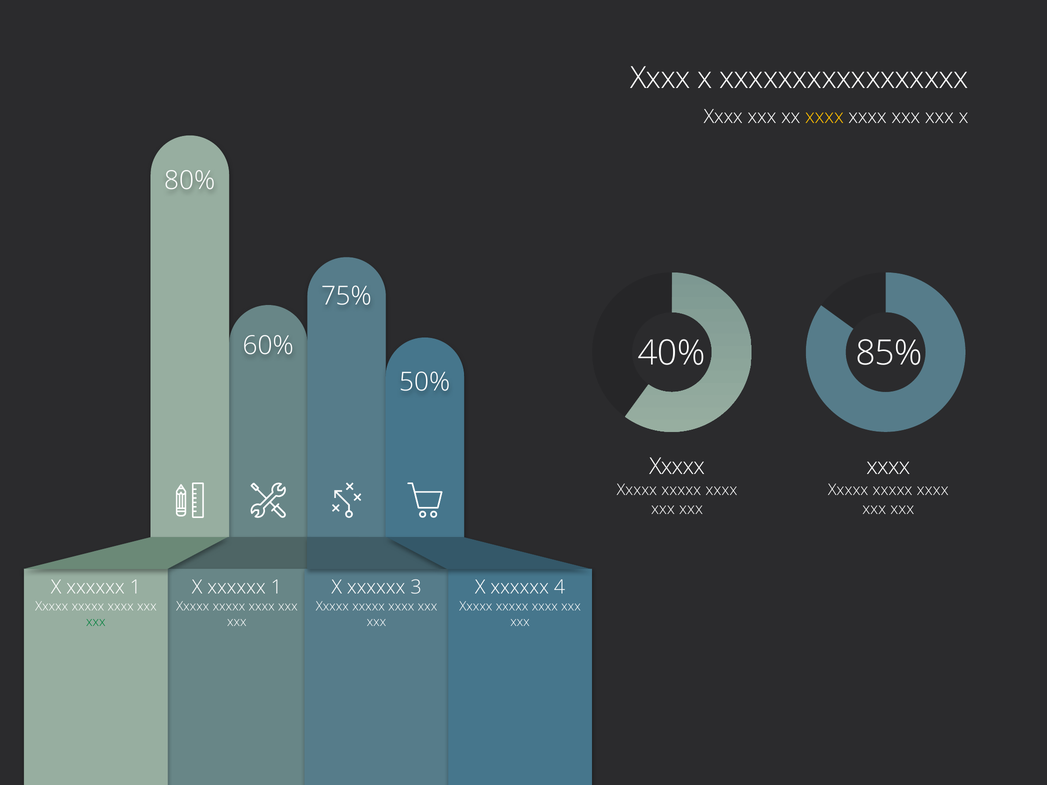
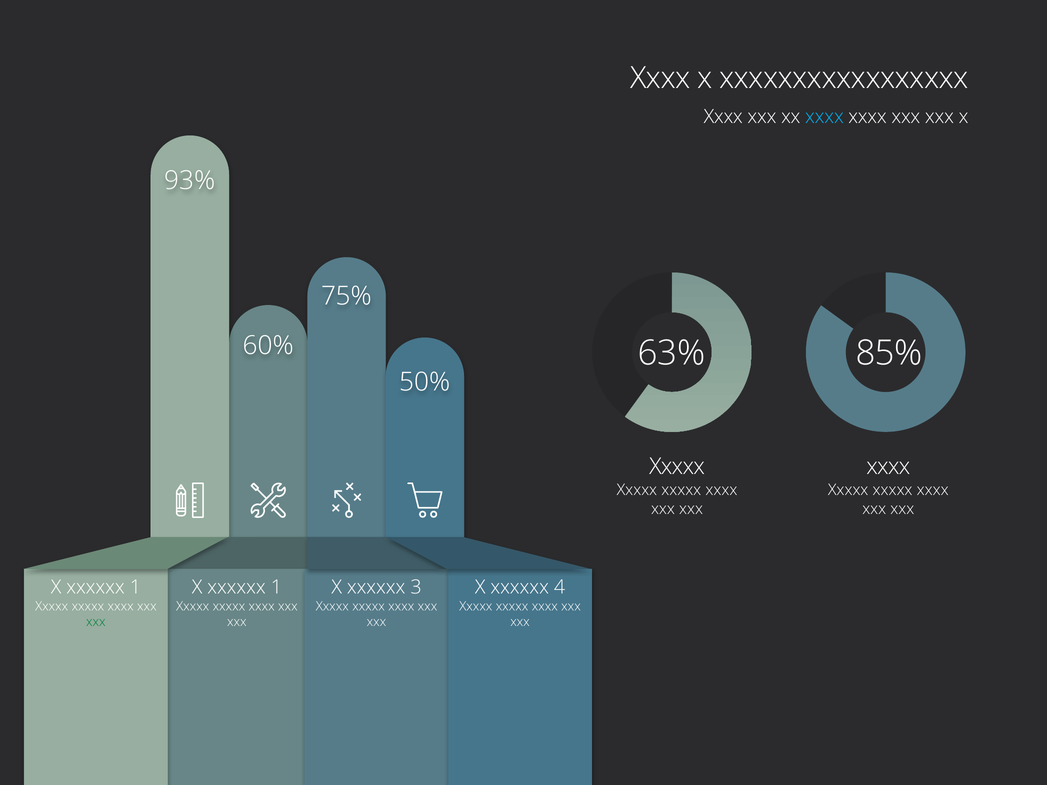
xxxx colour: yellow -> light blue (824, 117)
80%: 80% -> 93% (190, 181)
40%: 40% -> 63% (672, 353)
